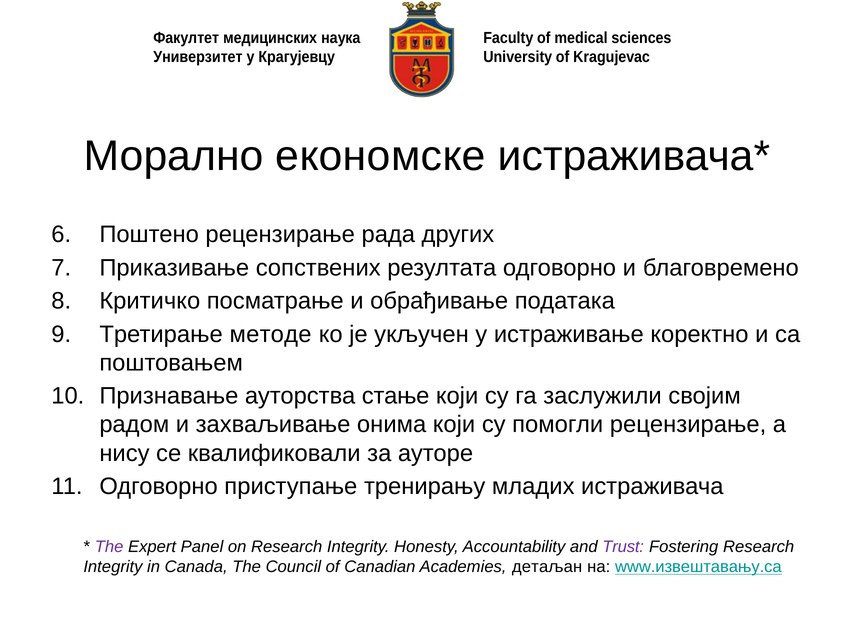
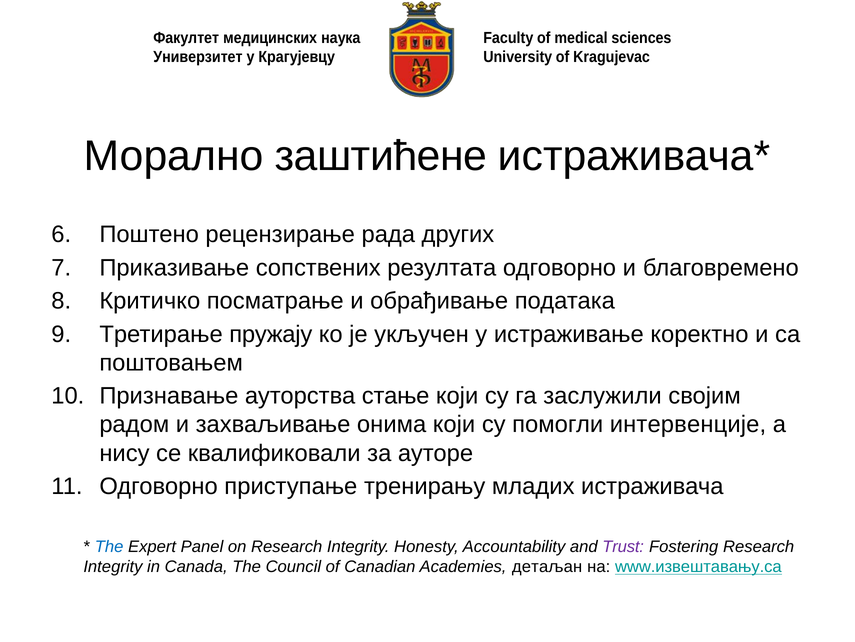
економске: економске -> заштићене (381, 156)
методе: методе -> пружају (271, 334)
помогли рецензирање: рецензирање -> интервенције (688, 424)
The colour: purple -> blue (109, 546)
